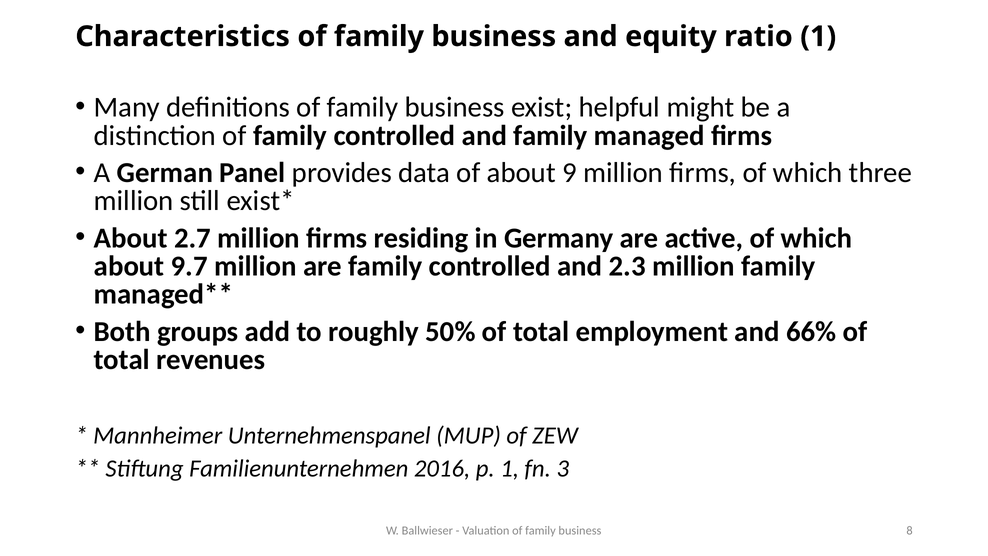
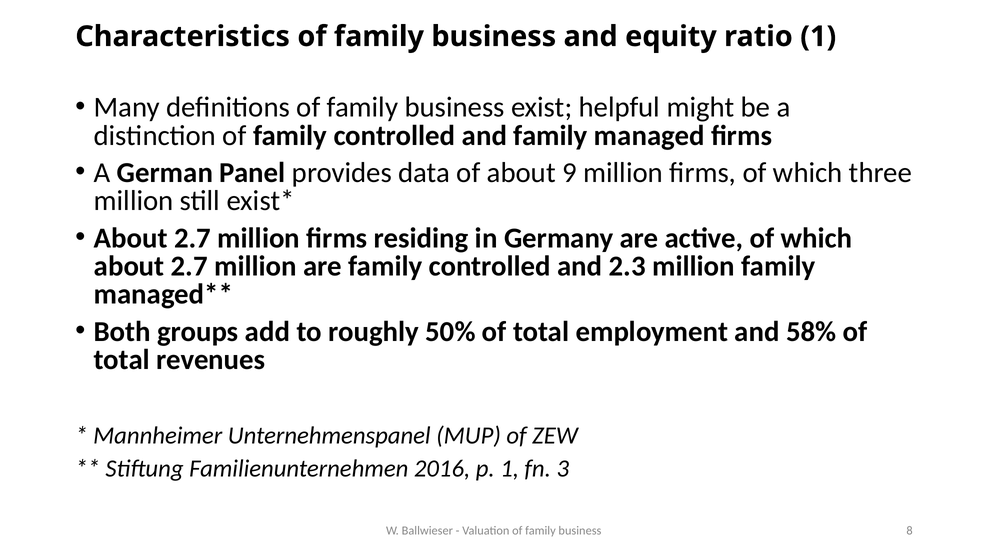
9.7: 9.7 -> 2.7 (189, 266)
66%: 66% -> 58% (811, 331)
